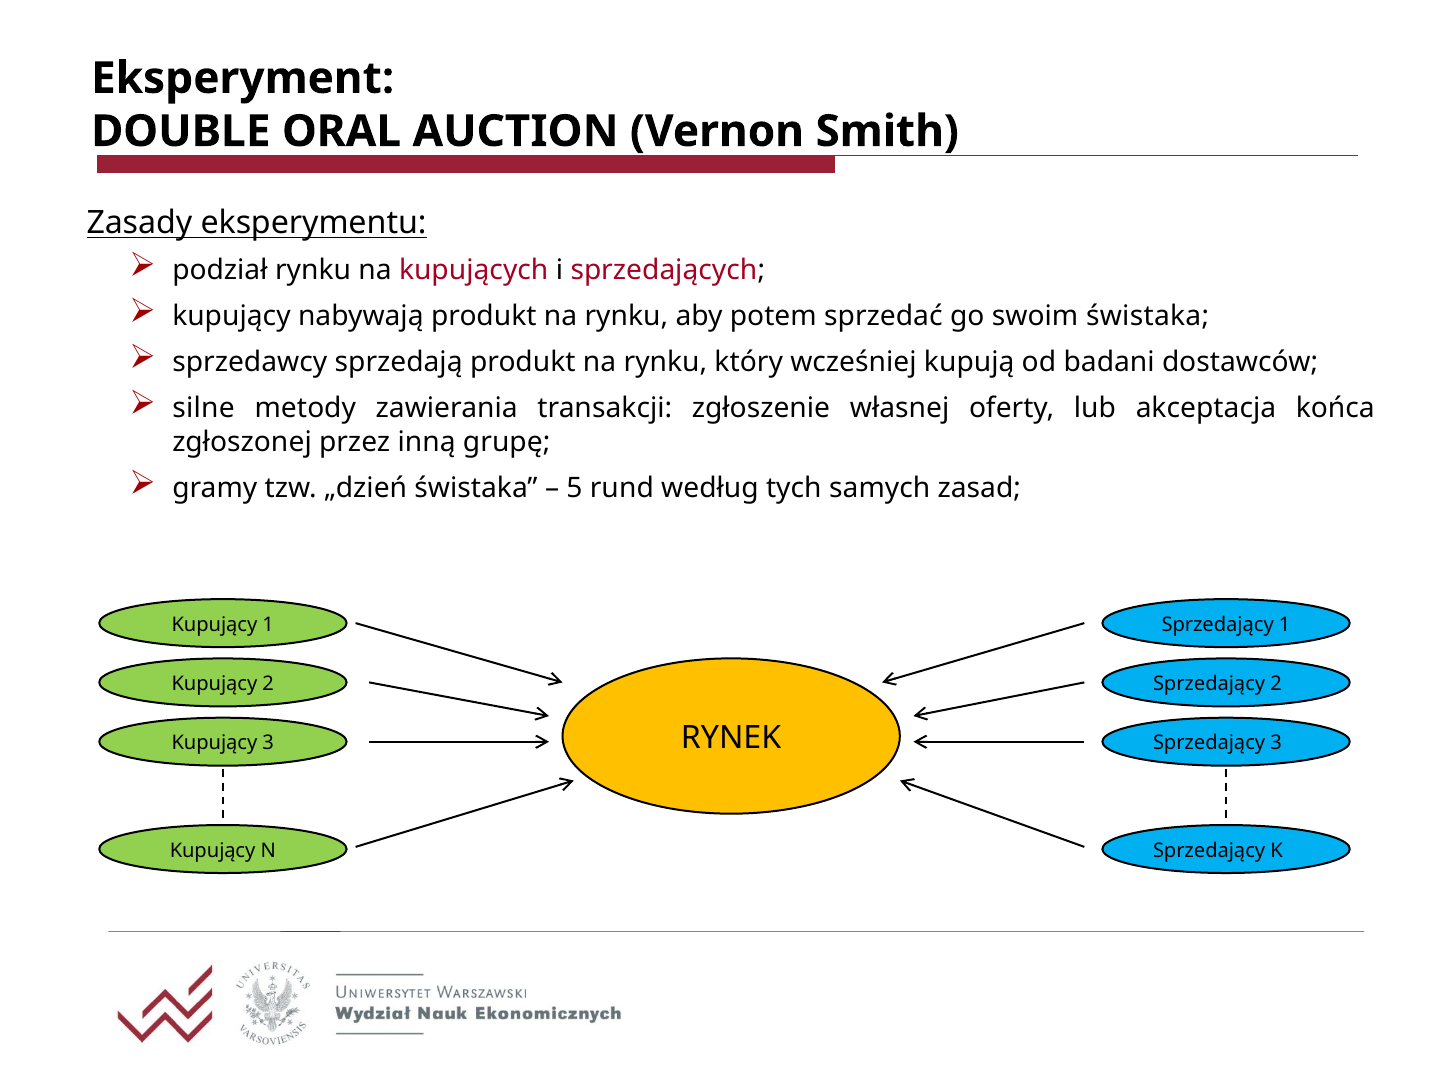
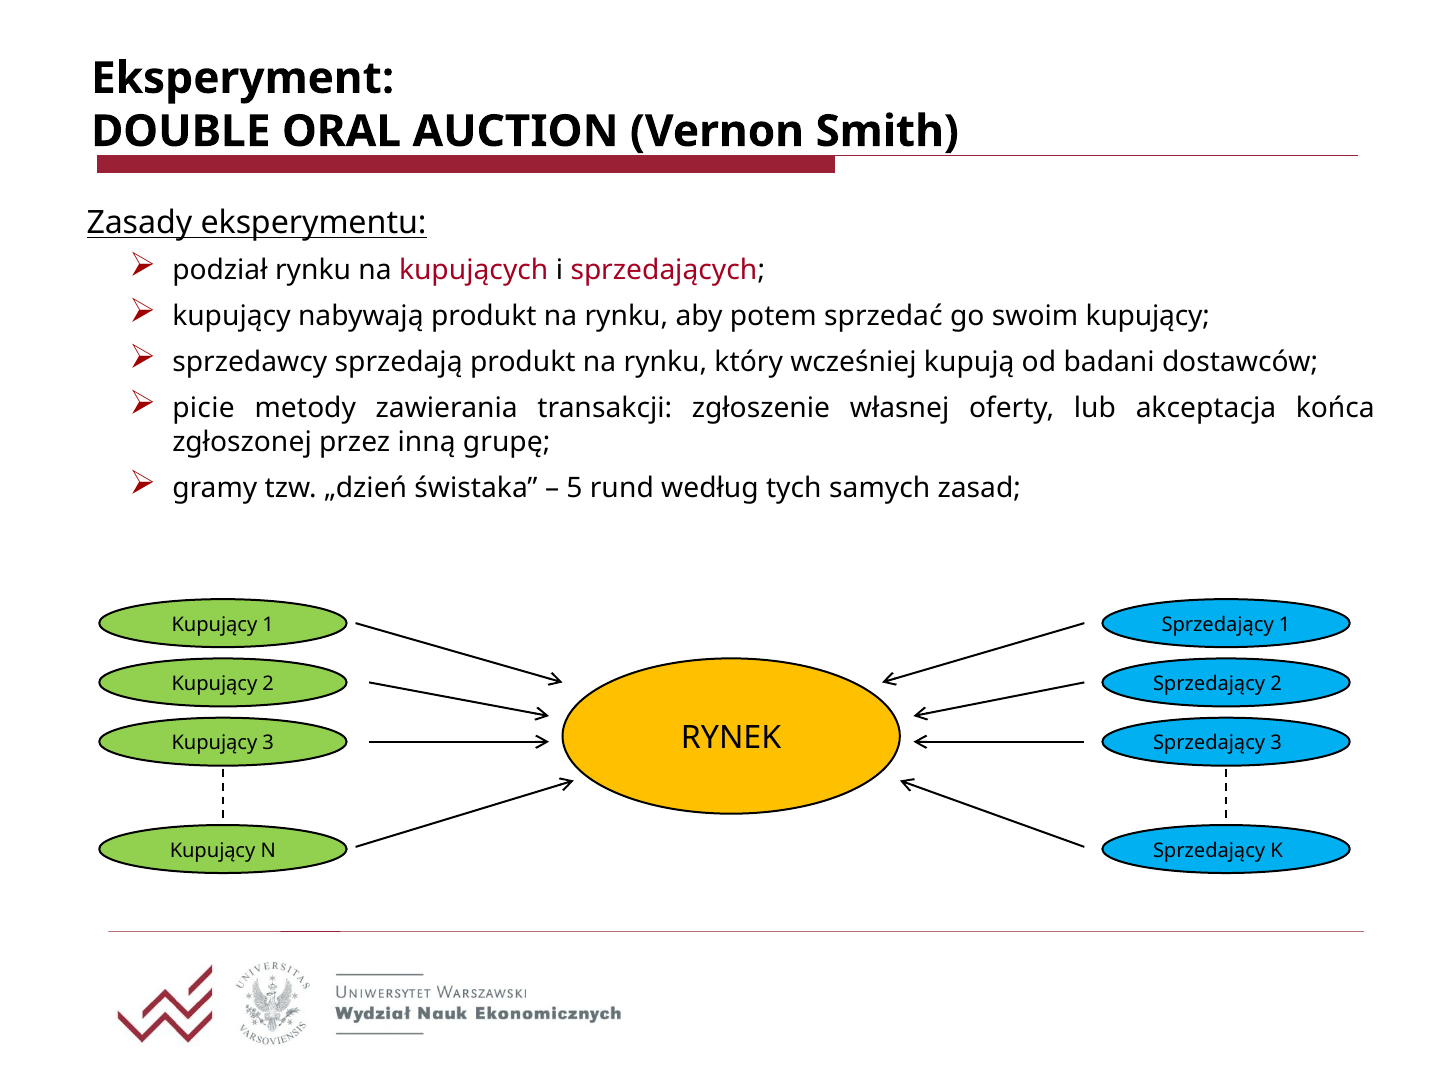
swoim świstaka: świstaka -> kupujący (1148, 317)
silne: silne -> picie (204, 408)
